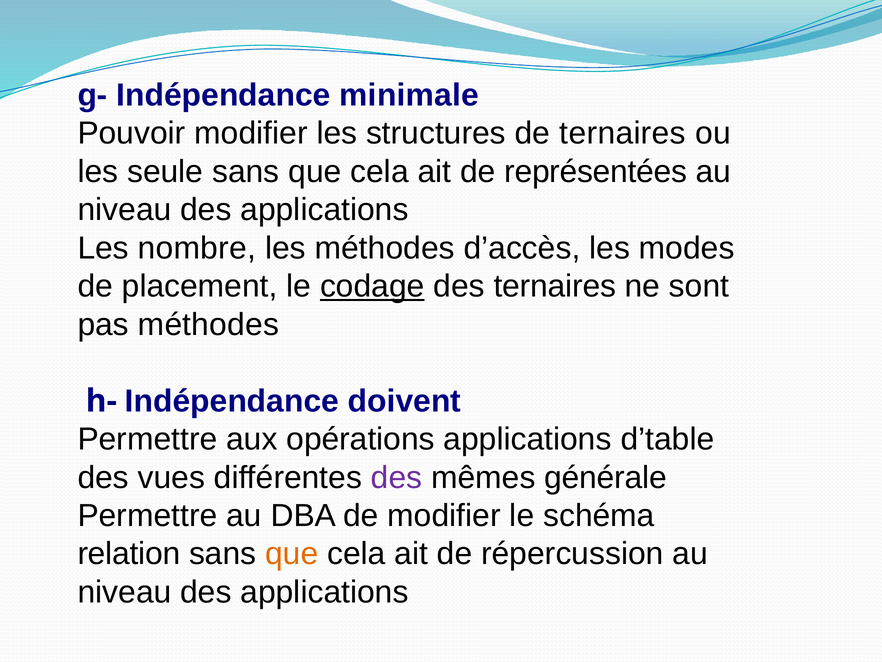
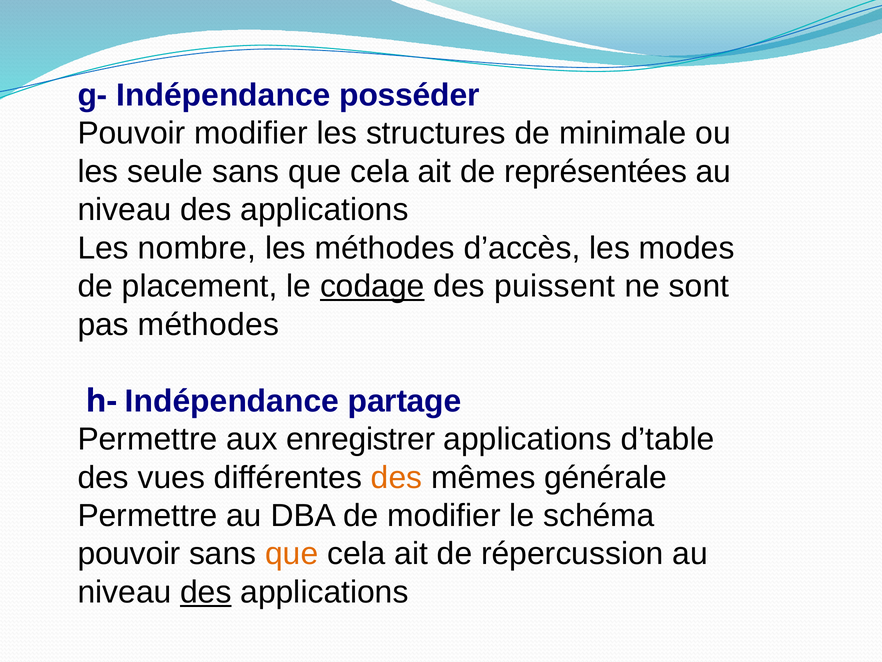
minimale: minimale -> posséder (409, 95)
de ternaires: ternaires -> minimale (623, 133)
des ternaires: ternaires -> puissent (555, 286)
doivent: doivent -> partage (405, 401)
opérations: opérations -> enregistrer (361, 439)
des colour: purple -> orange (396, 477)
relation: relation -> pouvoir (129, 554)
des underline: none -> present (206, 592)
